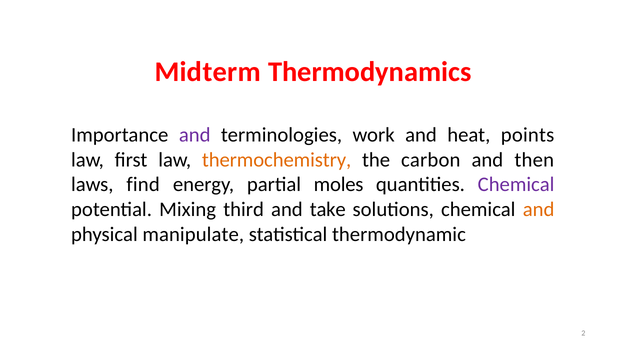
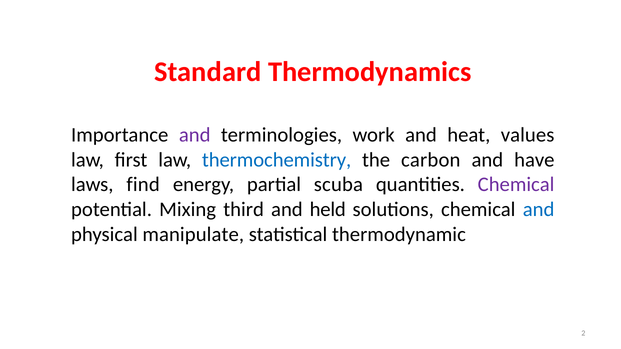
Midterm: Midterm -> Standard (208, 72)
points: points -> values (528, 135)
thermochemistry colour: orange -> blue (277, 160)
then: then -> have (534, 160)
moles: moles -> scuba (338, 185)
take: take -> held (328, 210)
and colour: orange -> blue (539, 210)
